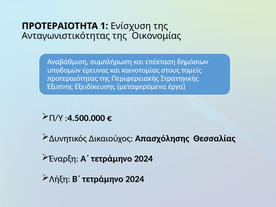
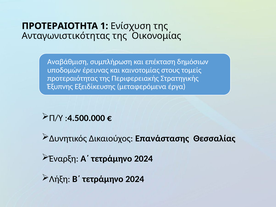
Απασχόλησης: Απασχόλησης -> Επανάστασης (162, 138)
